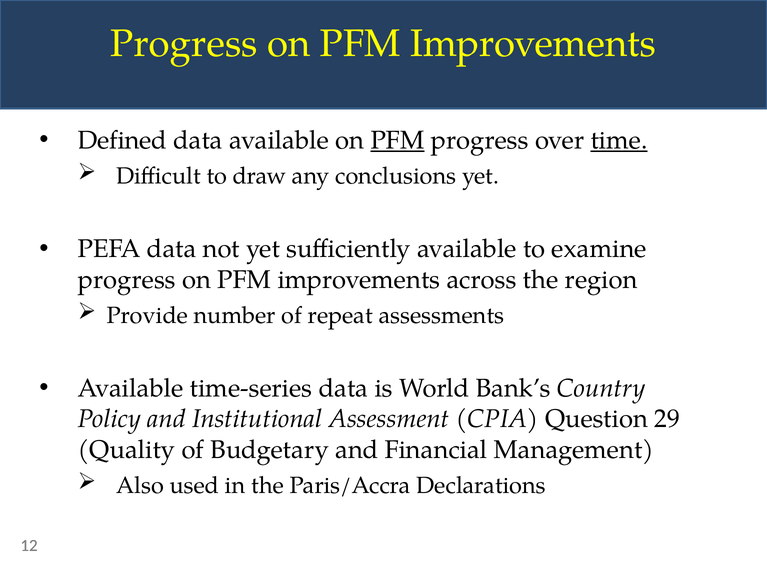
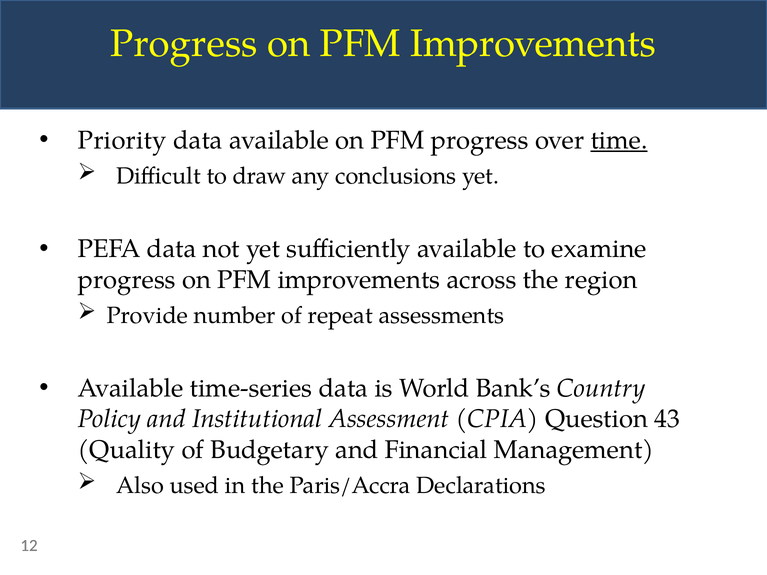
Defined: Defined -> Priority (122, 140)
PFM underline: present -> none (397, 140)
29: 29 -> 43 (667, 419)
